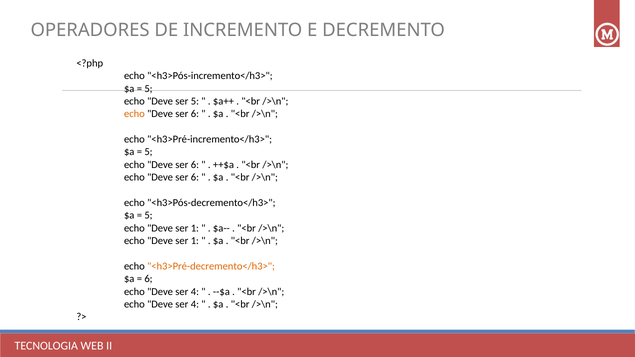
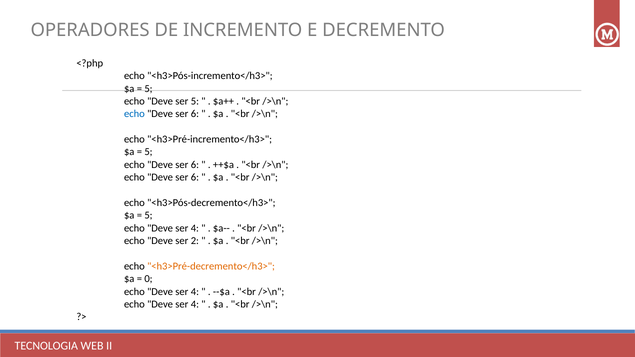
echo colour: orange -> blue (134, 114)
1: 1 -> 4 (195, 228)
1: 1 -> 2 (195, 241)
6: 6 -> 0 (148, 279)
